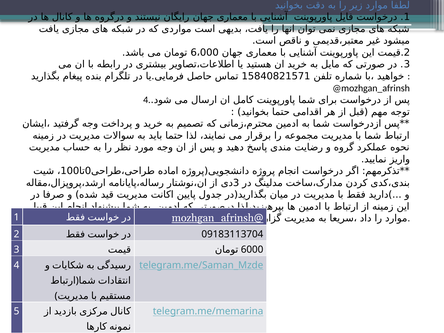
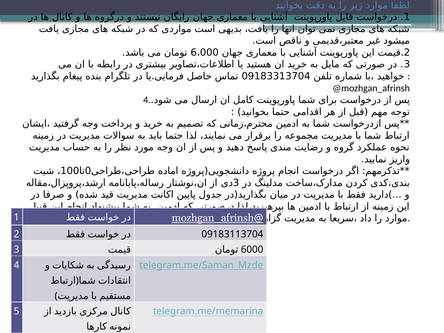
15840821571: 15840821571 -> 09183313704 (276, 76)
